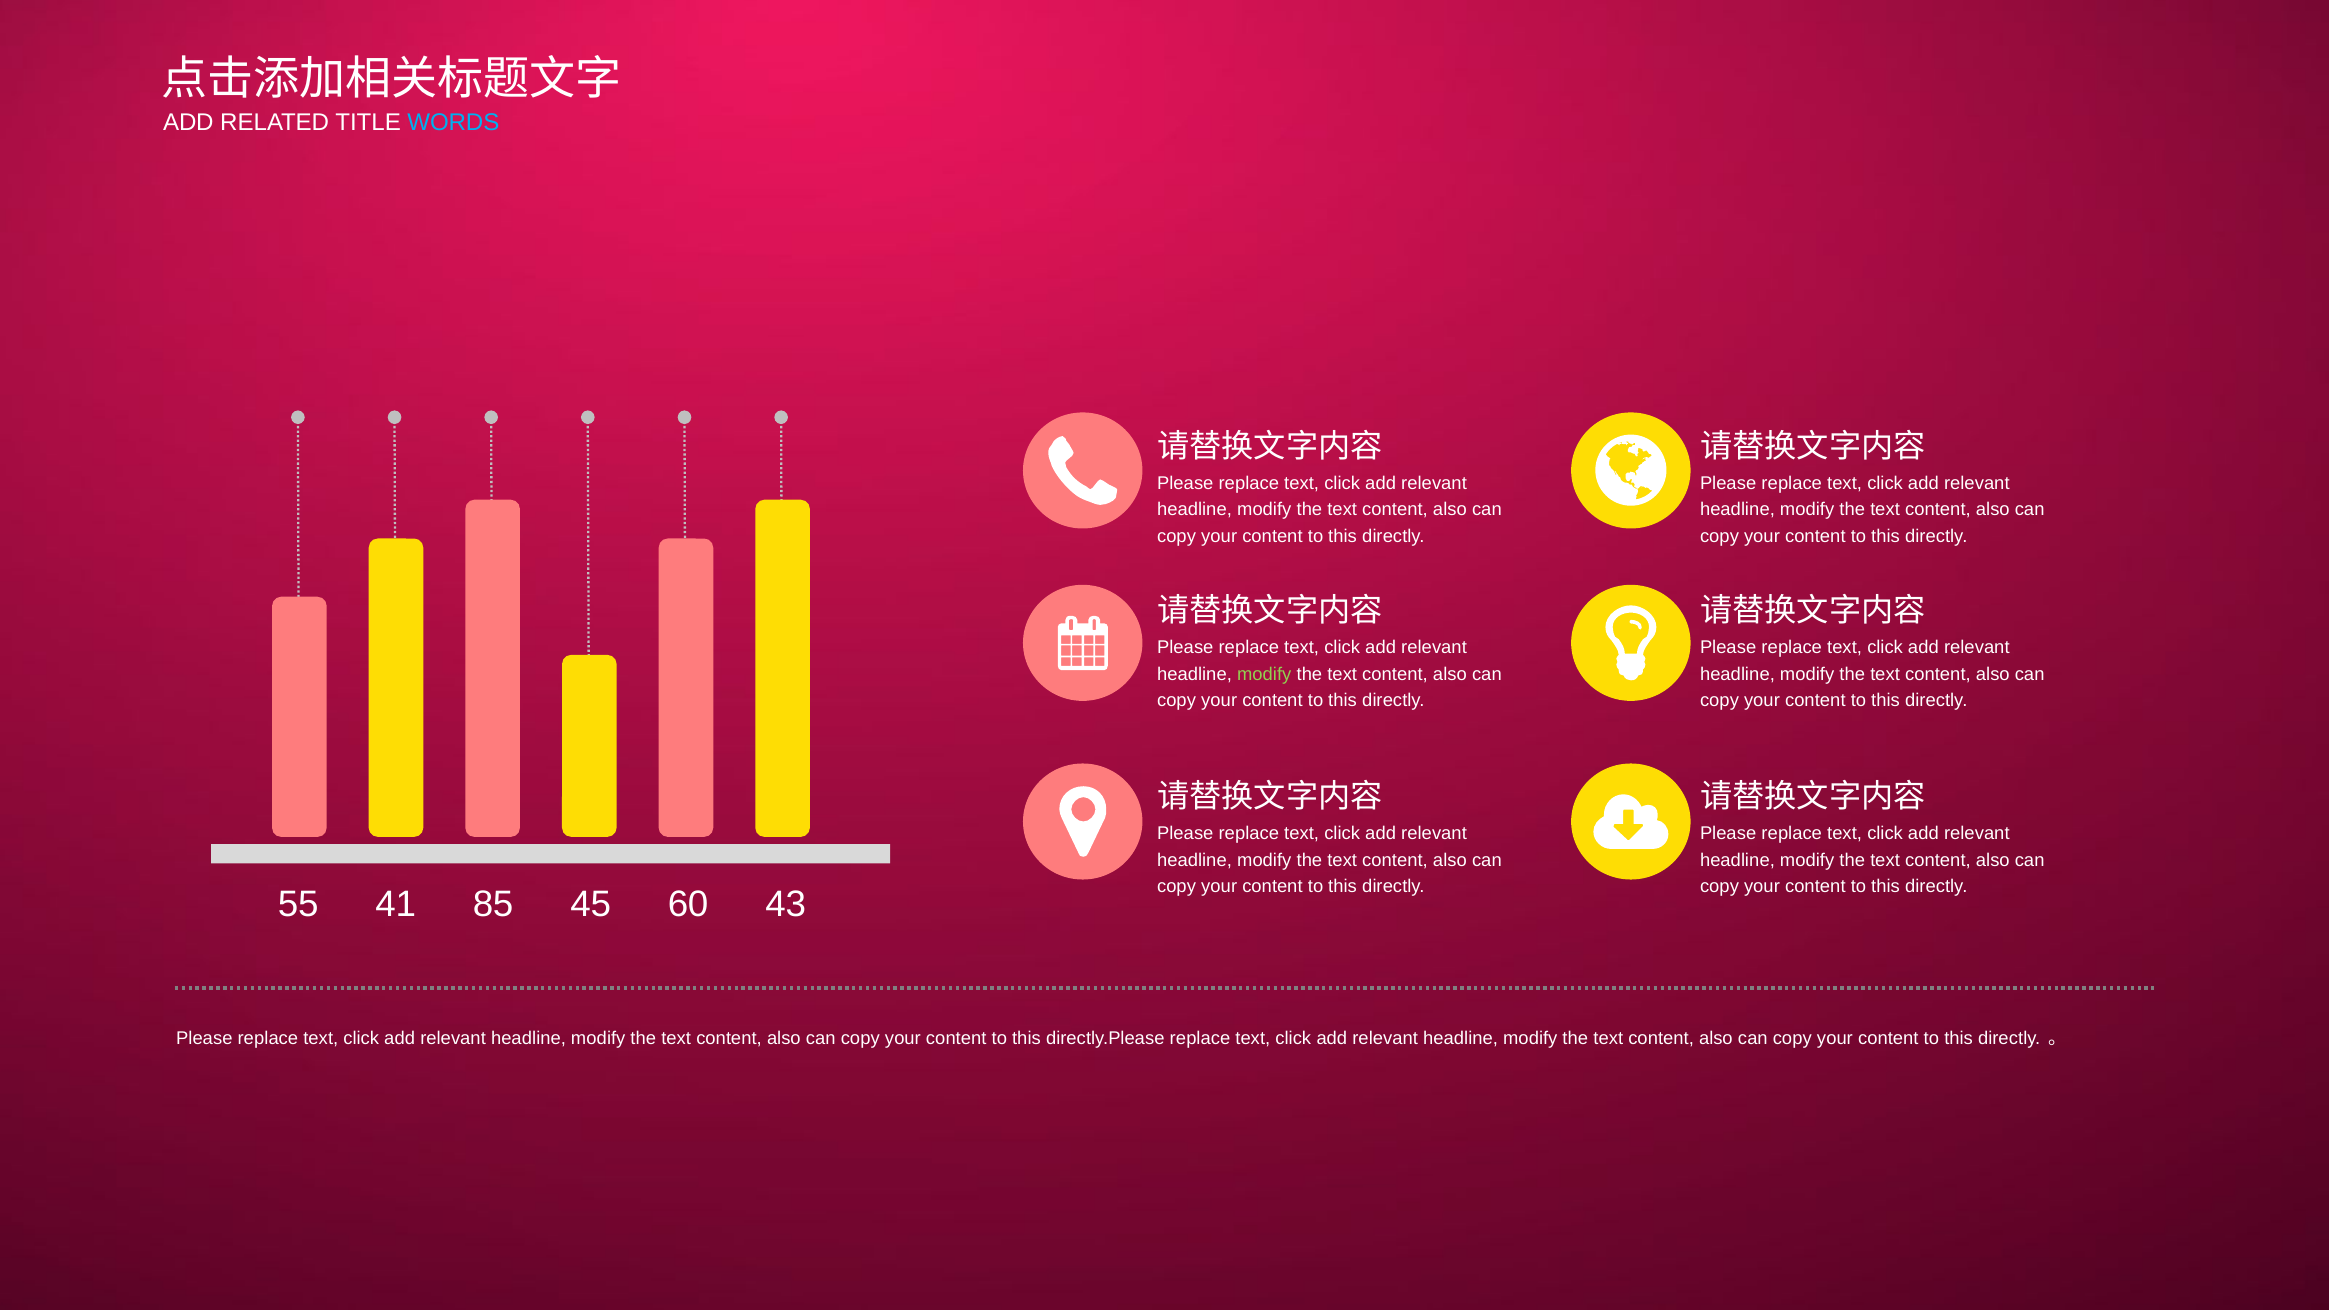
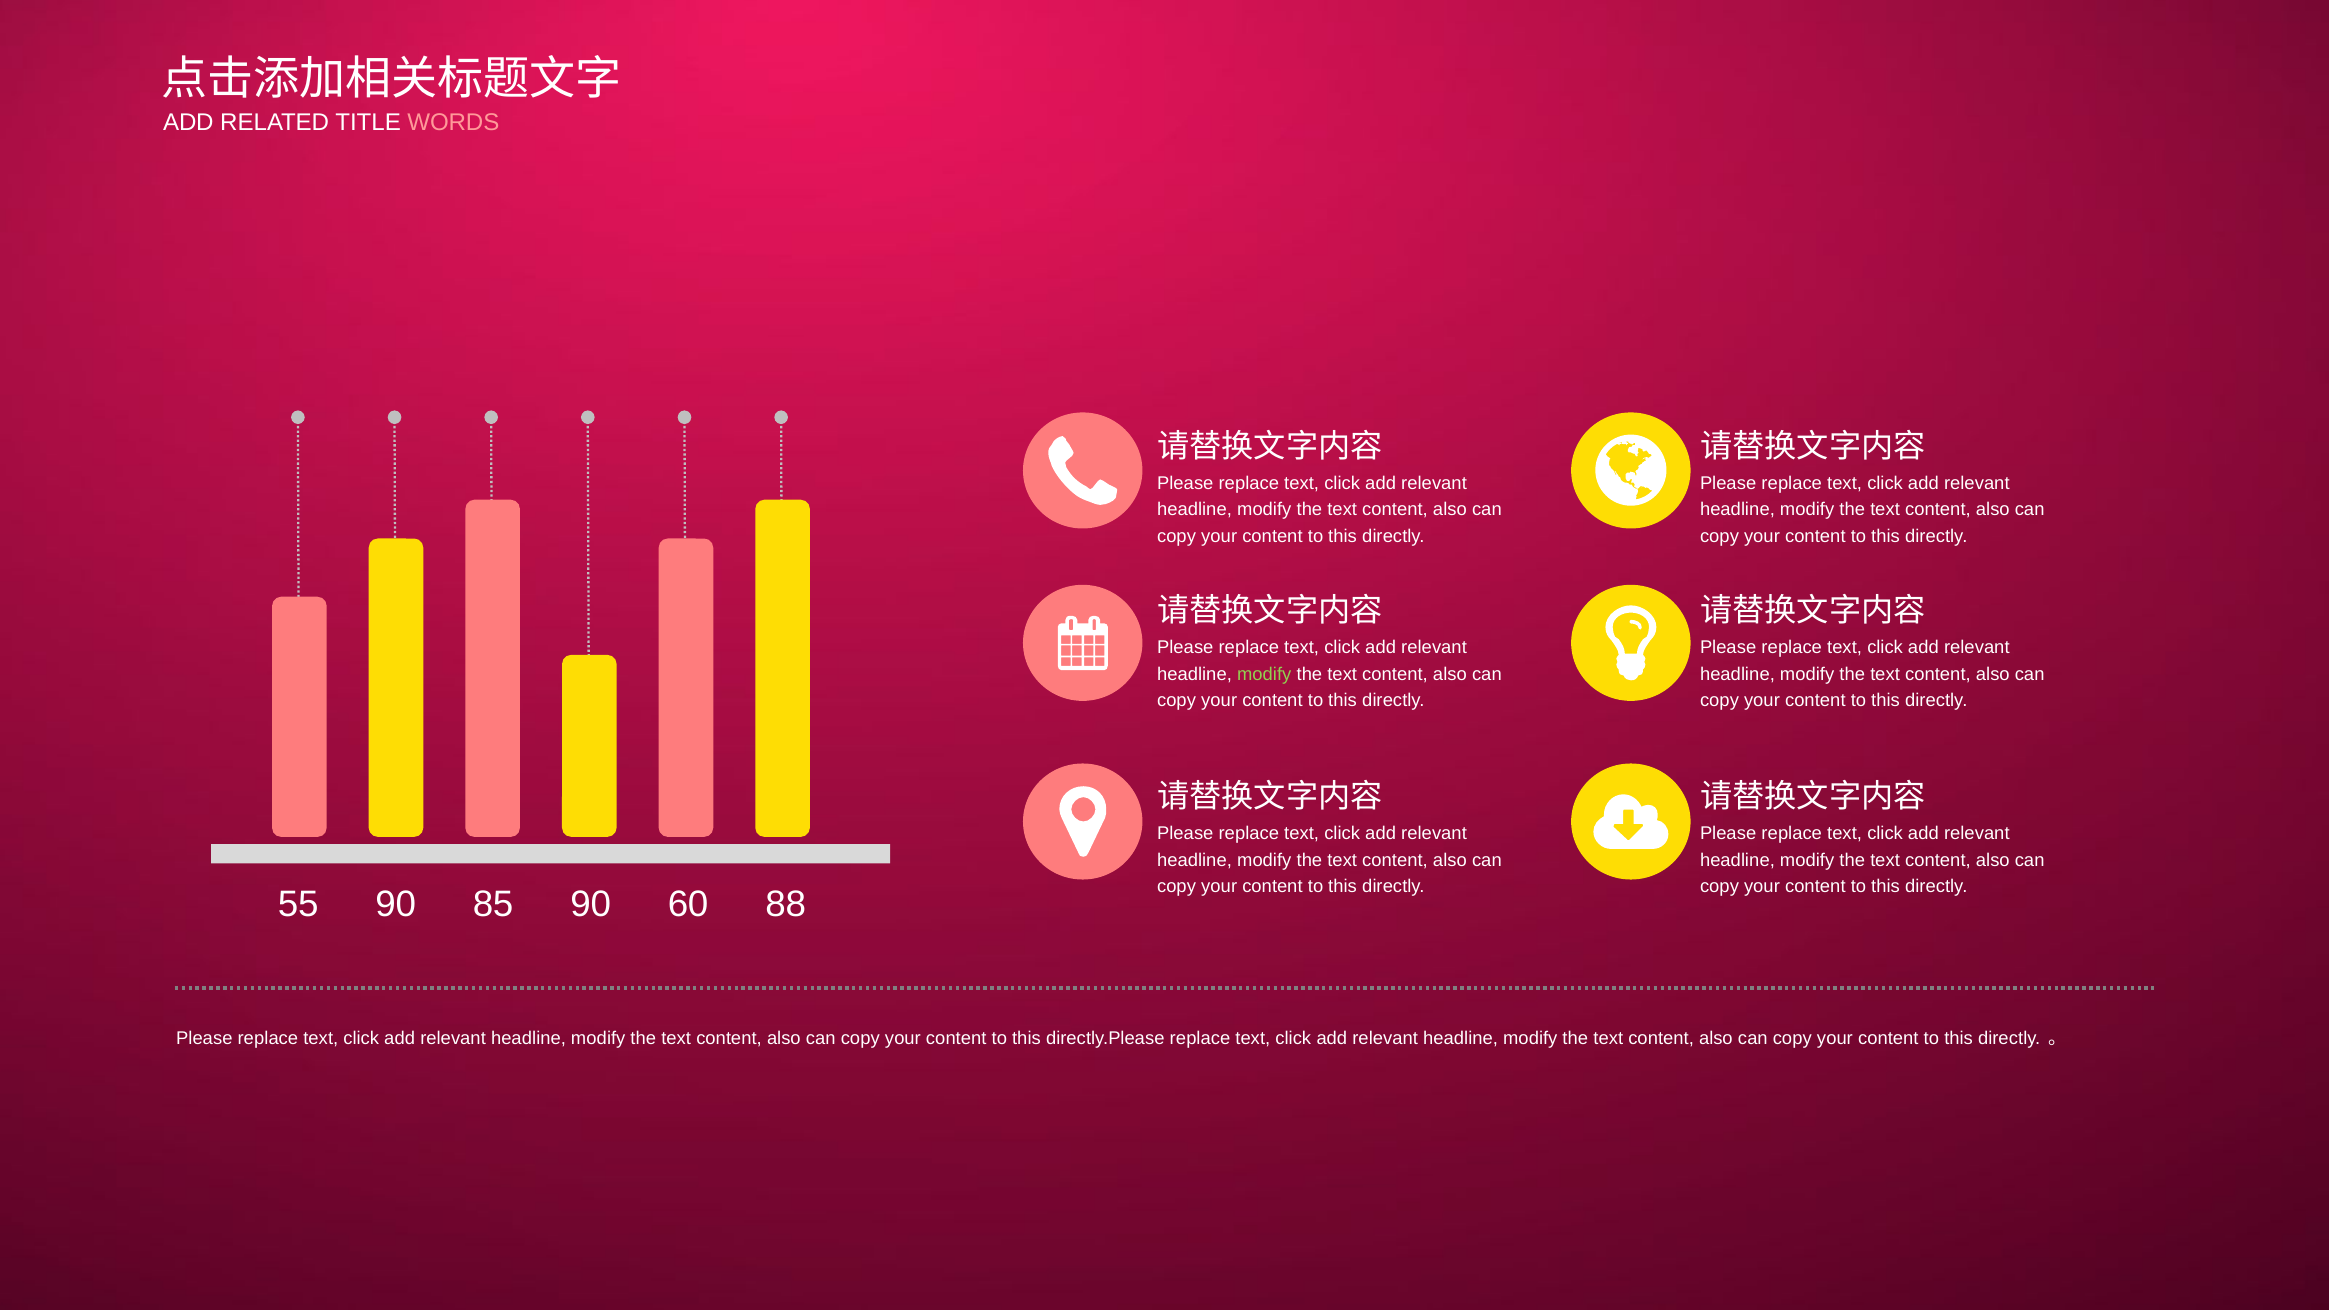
WORDS colour: light blue -> pink (453, 122)
55 41: 41 -> 90 (396, 905)
85 45: 45 -> 90 (591, 905)
43: 43 -> 88 (786, 905)
